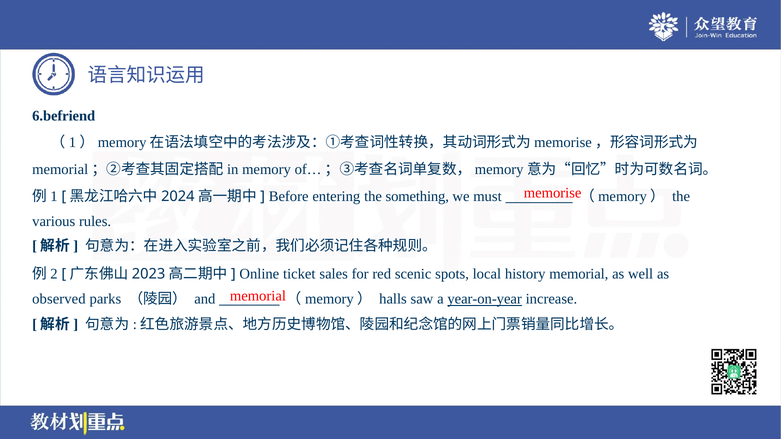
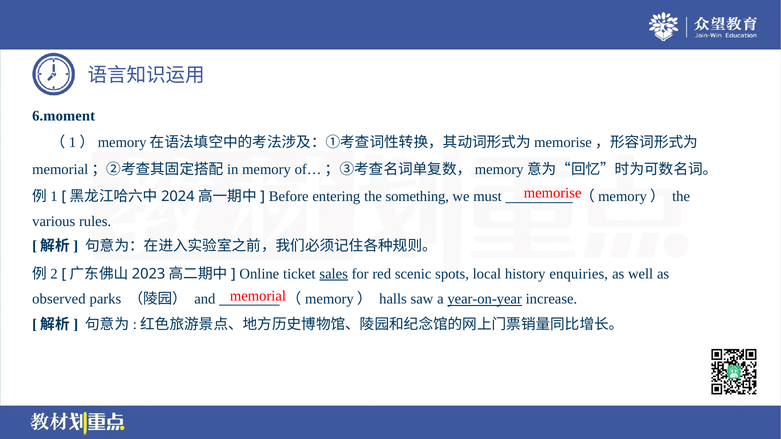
6.befriend: 6.befriend -> 6.moment (64, 116)
sales underline: none -> present (334, 274)
history memorial: memorial -> enquiries (579, 274)
